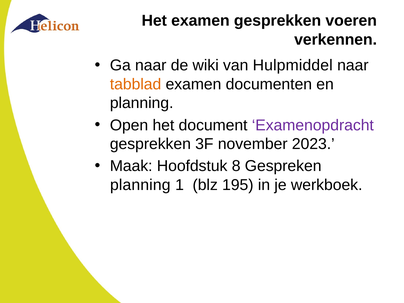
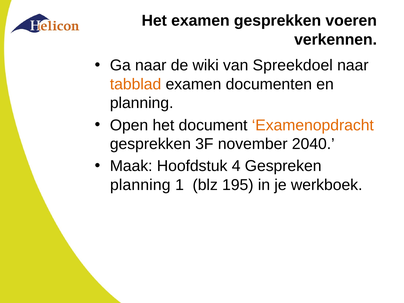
Hulpmiddel: Hulpmiddel -> Spreekdoel (293, 65)
Examenopdracht colour: purple -> orange (313, 125)
2023: 2023 -> 2040 (313, 144)
8: 8 -> 4 (236, 166)
